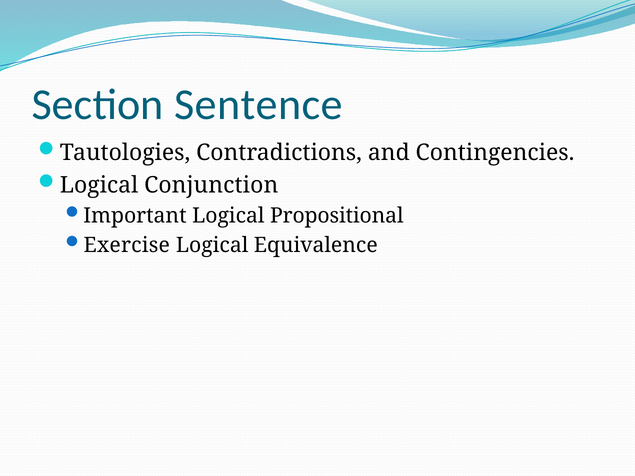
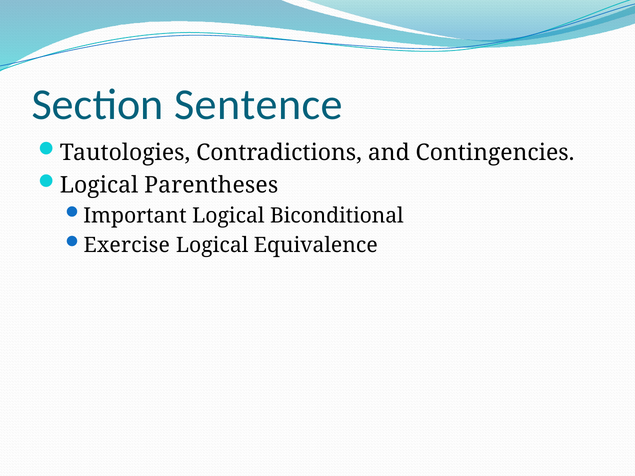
Conjunction: Conjunction -> Parentheses (211, 185)
Propositional: Propositional -> Biconditional (337, 216)
